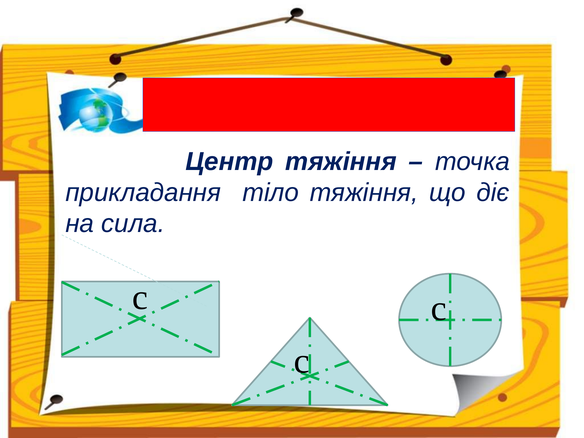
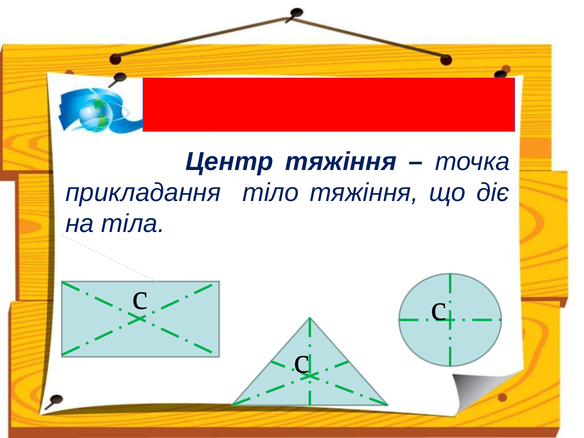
сила: сила -> тіла (133, 224)
